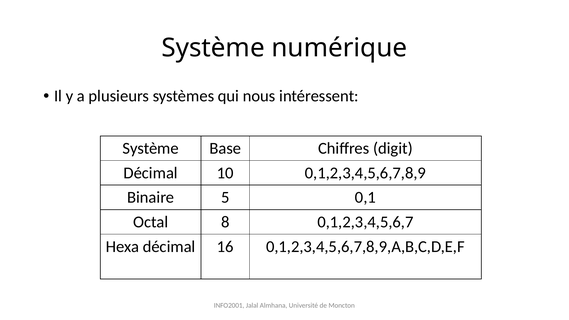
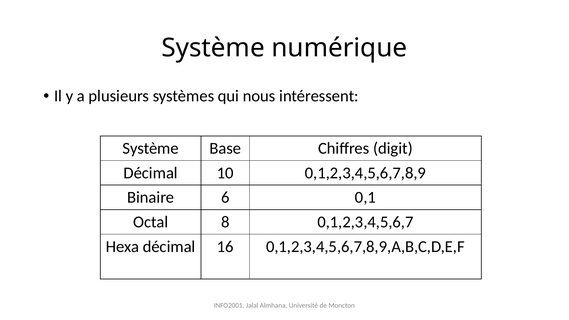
5: 5 -> 6 (225, 198)
